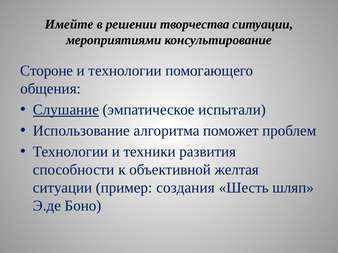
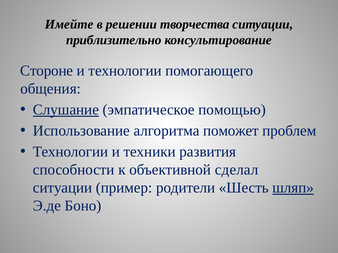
мероприятиями: мероприятиями -> приблизительно (114, 40)
испытали: испытали -> помощью (232, 110)
желтая: желтая -> сделал (237, 170)
создания: создания -> родители (186, 188)
шляп underline: none -> present (293, 188)
